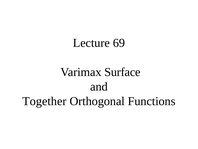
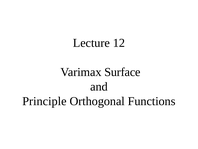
69: 69 -> 12 (119, 43)
Together: Together -> Principle (44, 101)
